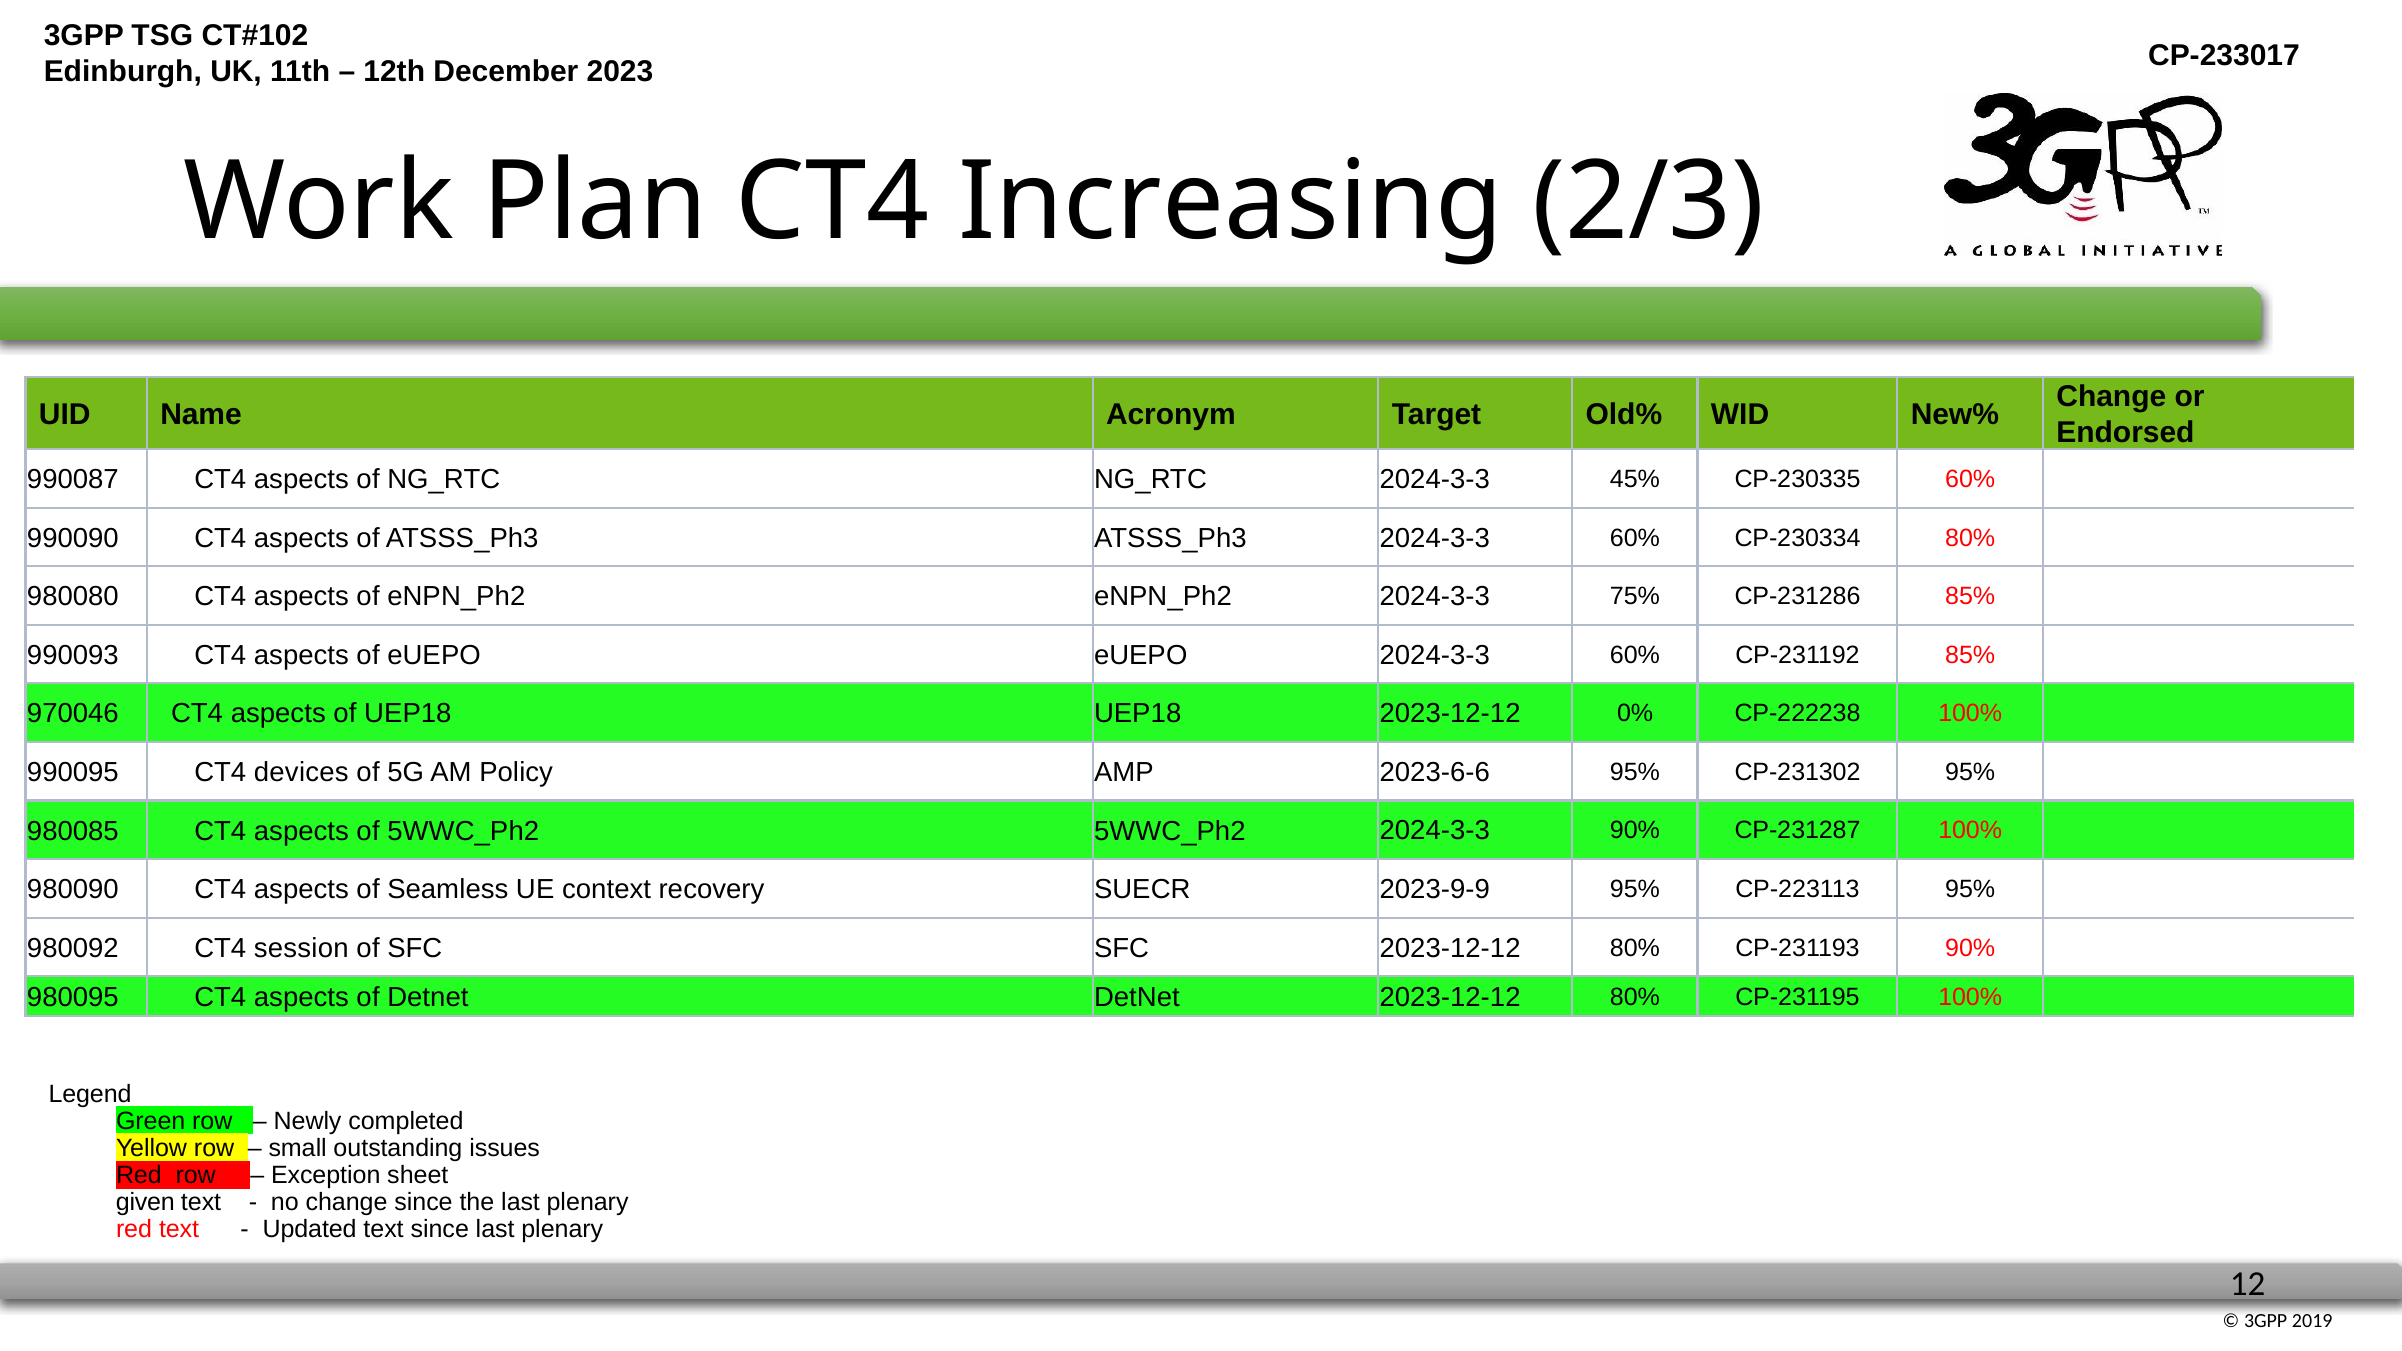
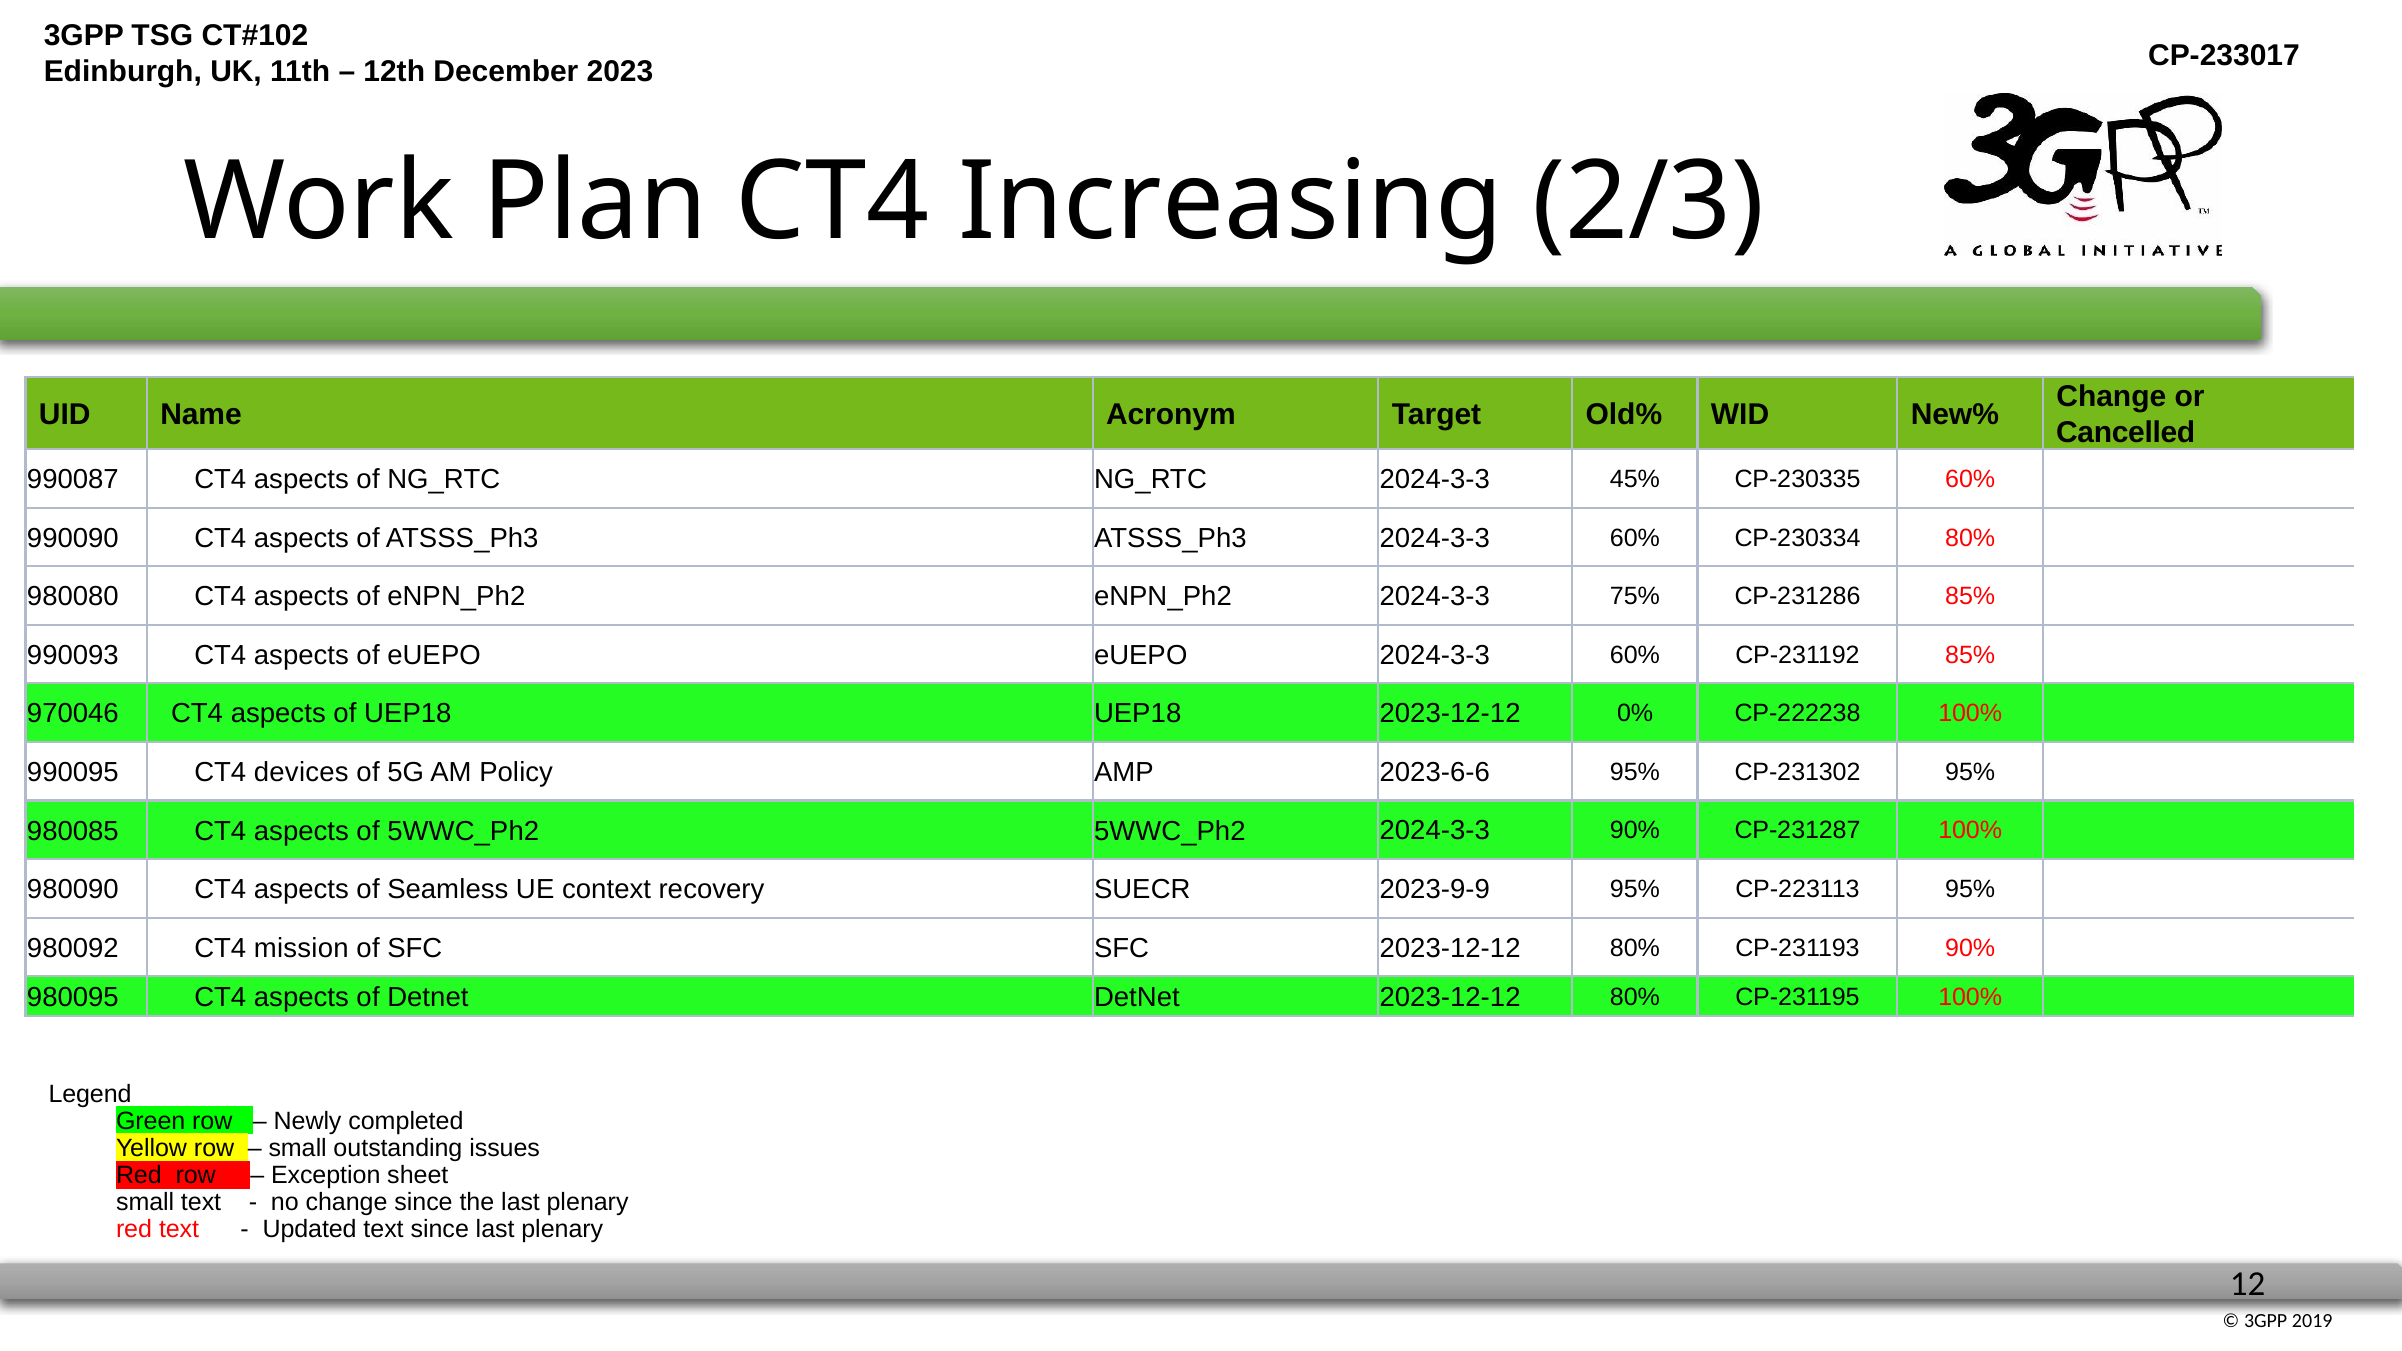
Endorsed: Endorsed -> Cancelled (2126, 433)
session: session -> mission (301, 948)
given: given -> small (145, 1202)
